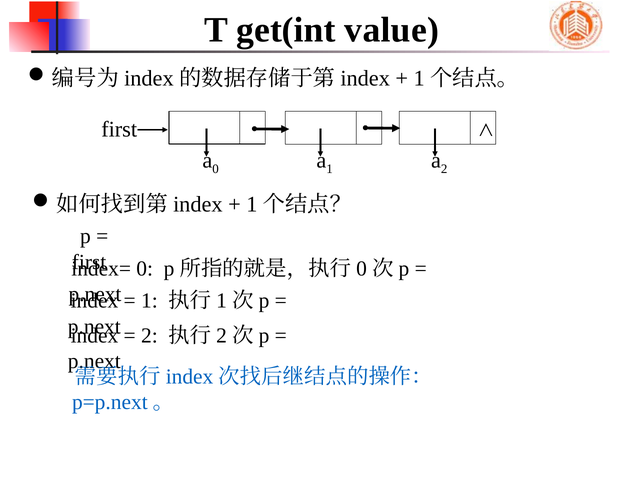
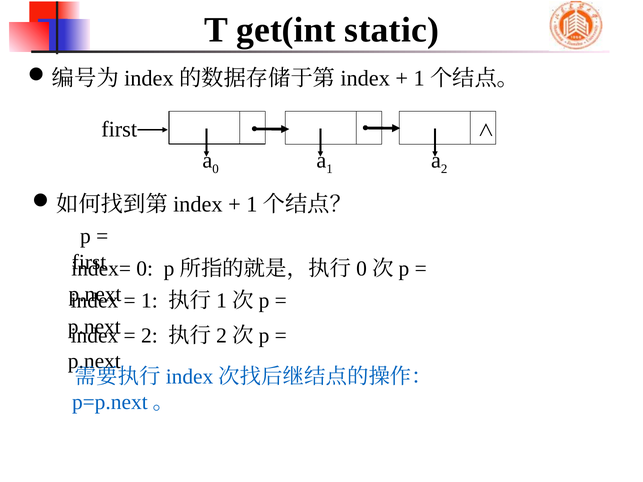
value: value -> static (392, 30)
